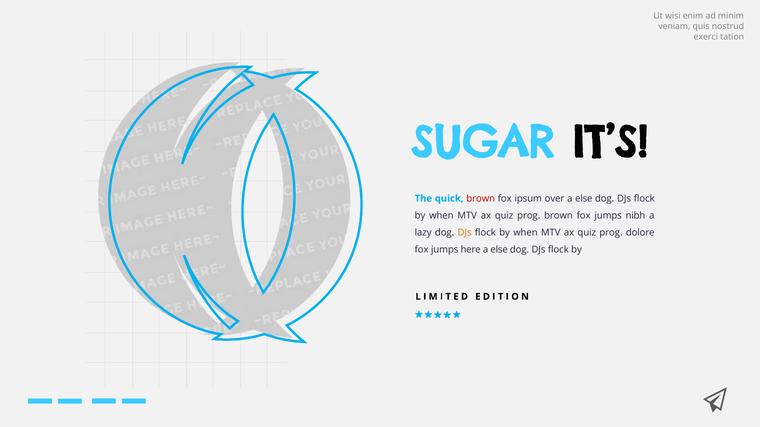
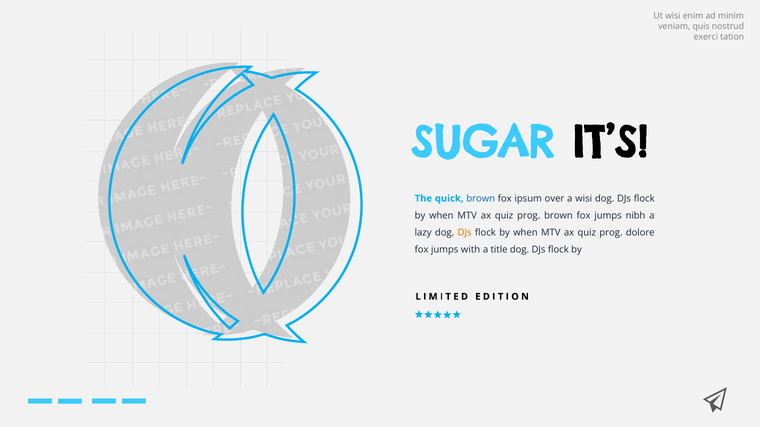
brown colour: red -> blue (481, 199)
over a else: else -> wisi (584, 199)
here: here -> with (471, 250)
else: else -> title (499, 250)
